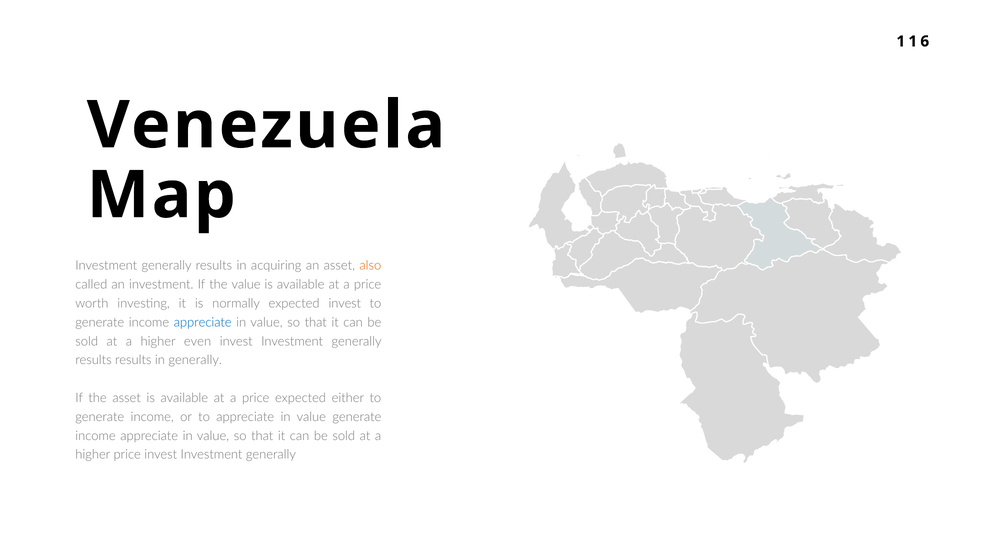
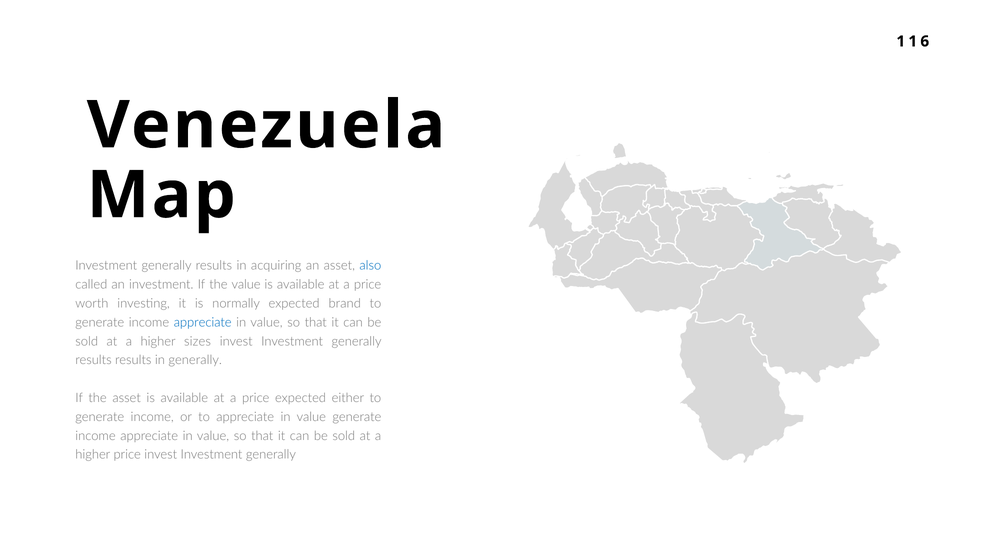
also colour: orange -> blue (370, 266)
expected invest: invest -> brand (345, 304)
even: even -> sizes (198, 341)
